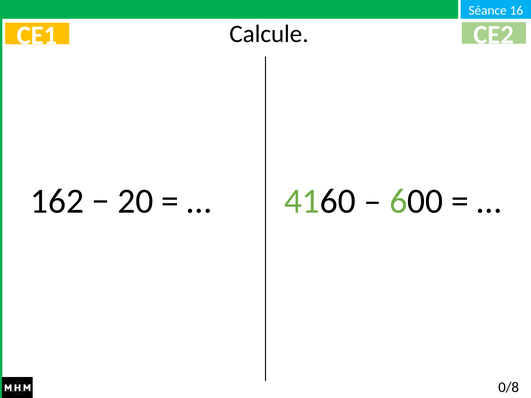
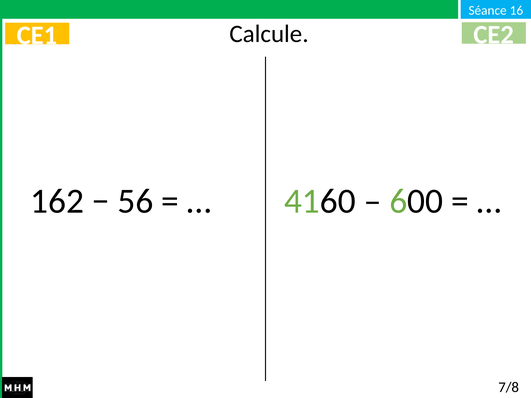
20: 20 -> 56 (135, 201)
0/8: 0/8 -> 7/8 (509, 387)
